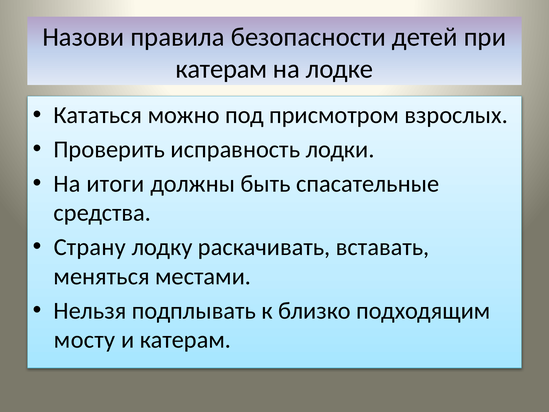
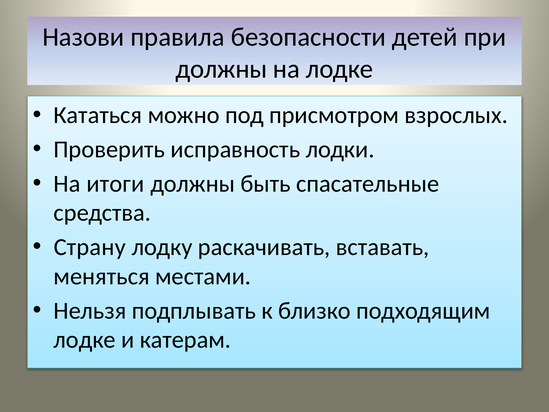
катерам: катерам -> должны (221, 69)
мосту: мосту -> лодке (85, 340)
